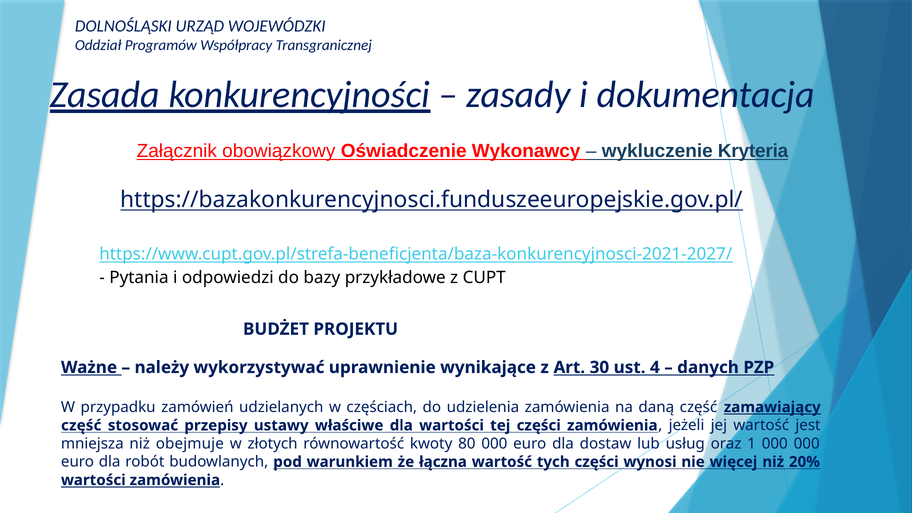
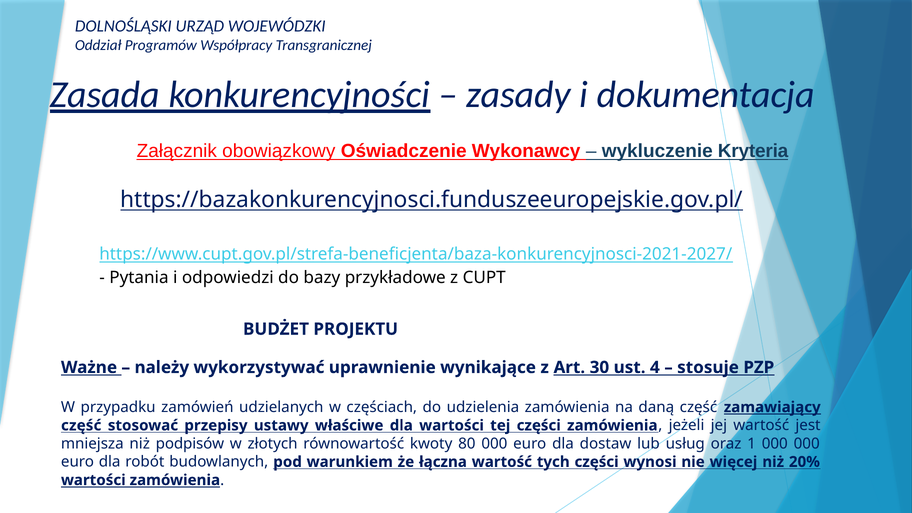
danych: danych -> stosuje (708, 367)
obejmuje: obejmuje -> podpisów (190, 444)
